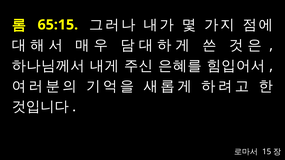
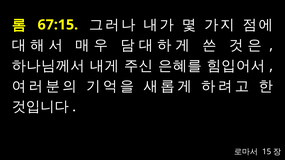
65:15: 65:15 -> 67:15 (58, 25)
